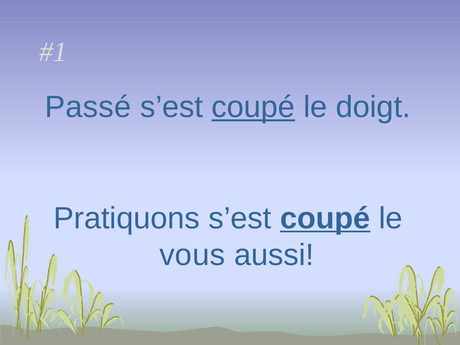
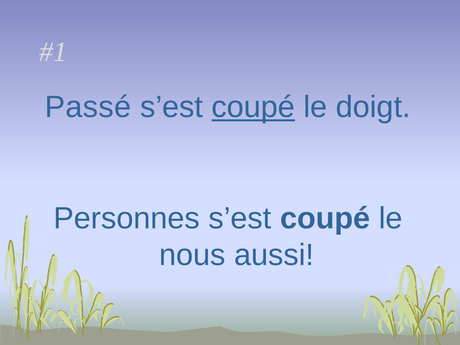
Pratiquons: Pratiquons -> Personnes (127, 218)
coupé underline: present -> none (325, 218)
vous: vous -> nous (192, 255)
